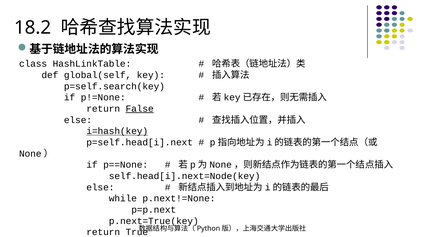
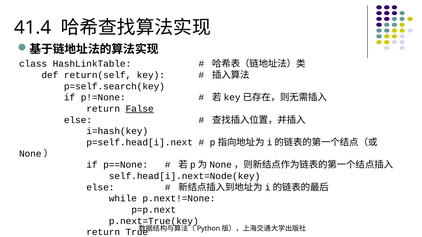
18.2: 18.2 -> 41.4 (33, 28)
global(self: global(self -> return(self (98, 75)
i=hash(key underline: present -> none (117, 131)
